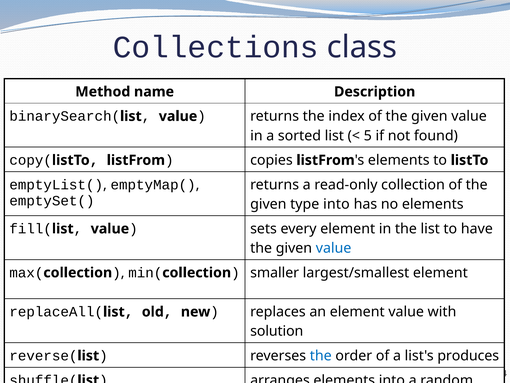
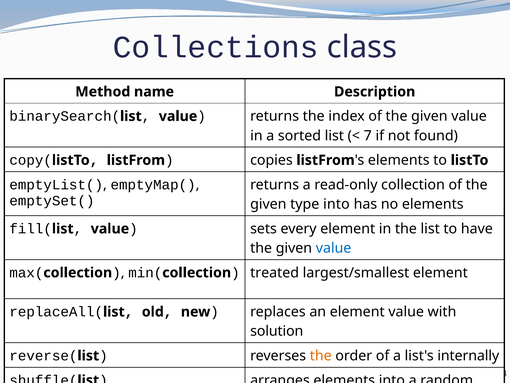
5: 5 -> 7 (368, 135)
smaller: smaller -> treated (275, 272)
the colour: blue -> orange (321, 355)
produces: produces -> internally (468, 355)
